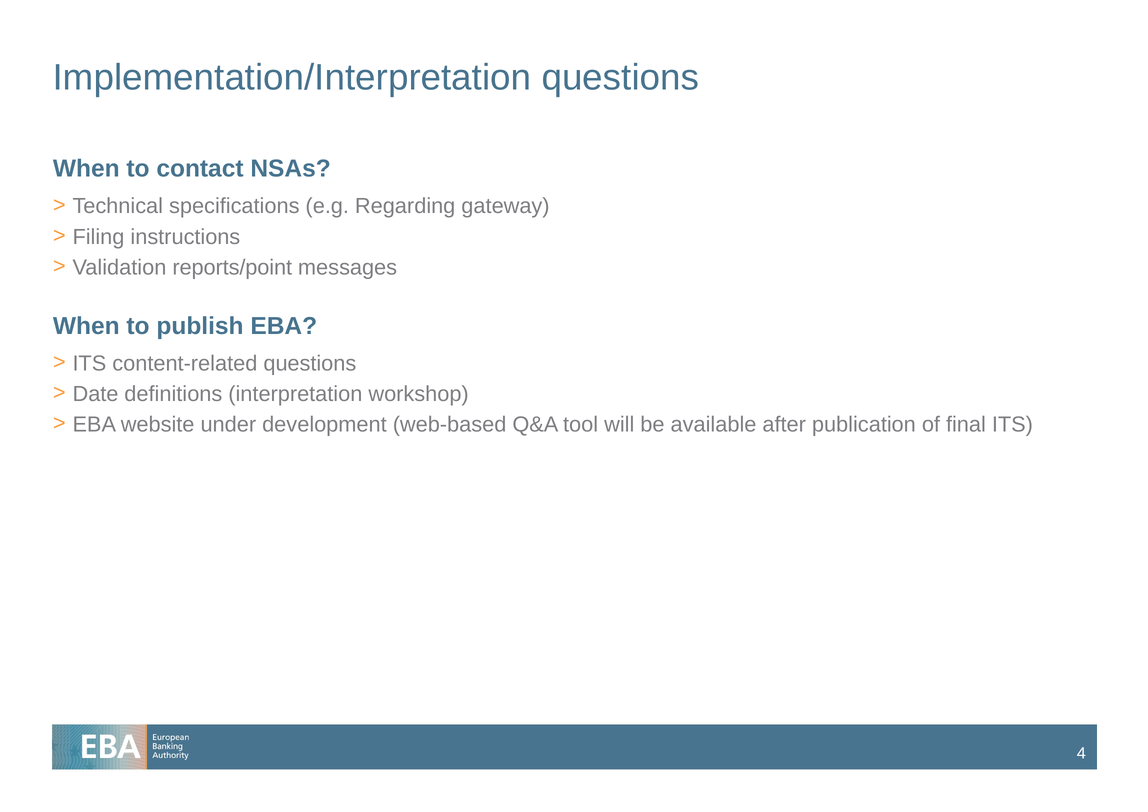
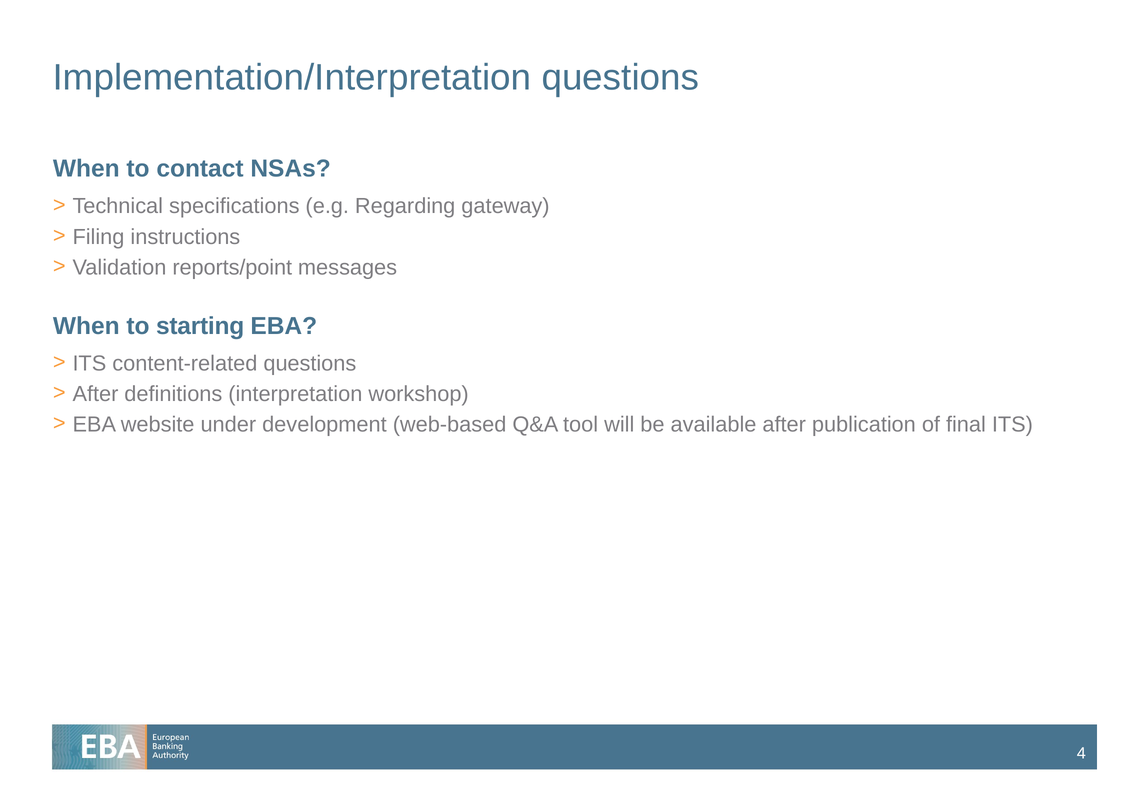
publish: publish -> starting (200, 326)
Date: Date -> After (95, 394)
